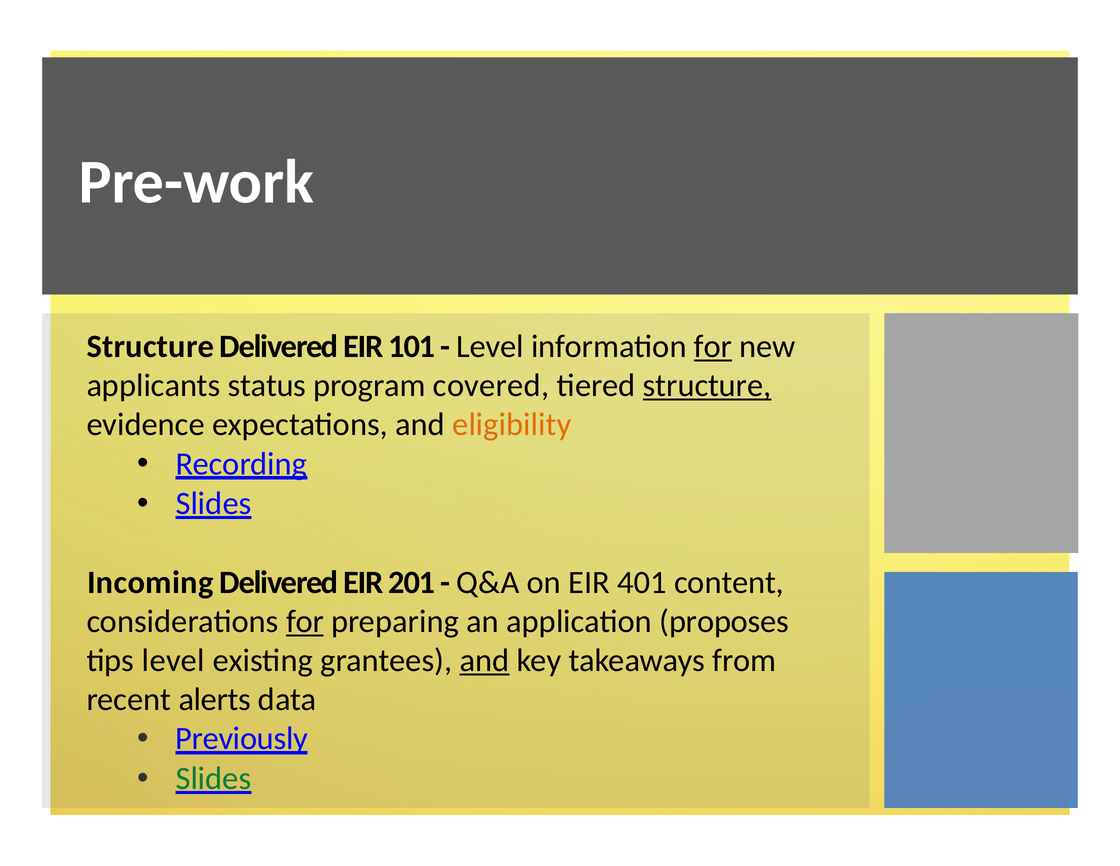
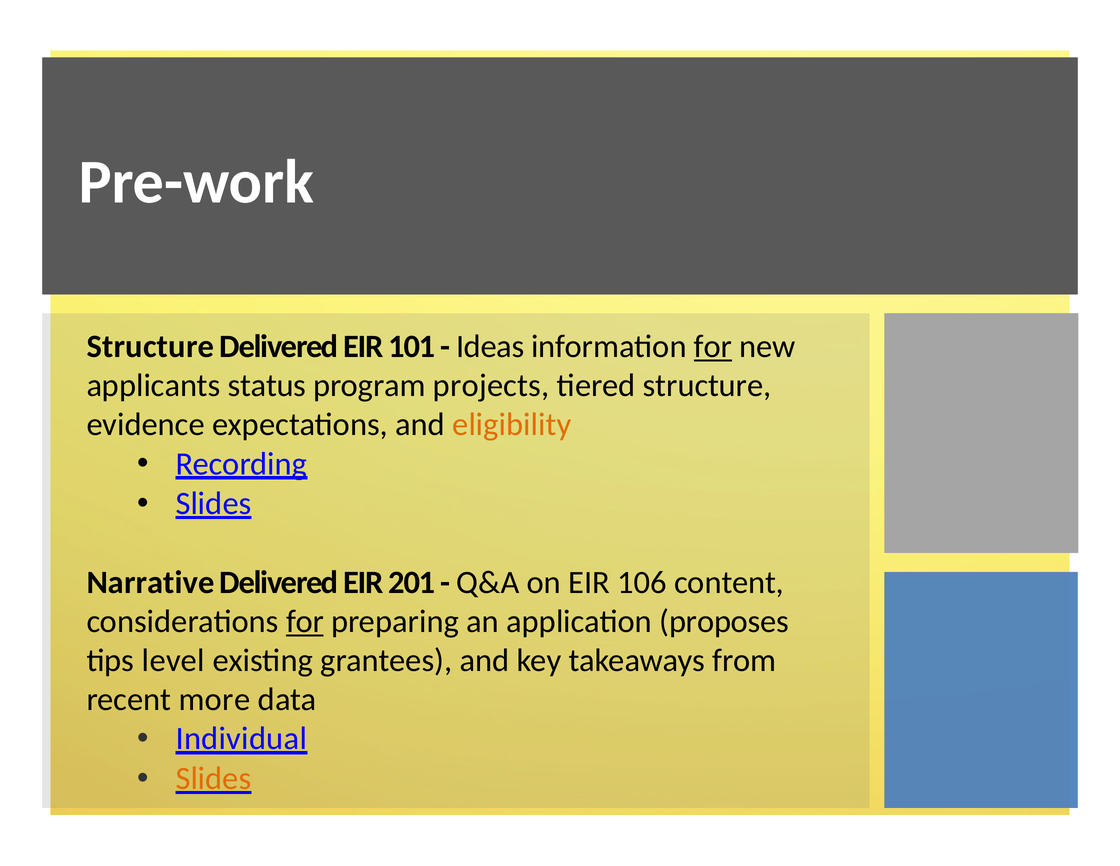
Level: Level -> Ideas (490, 346)
covered: covered -> projects (491, 385)
structure underline: present -> none (707, 385)
Incoming: Incoming -> Narrative (150, 582)
401: 401 -> 106 (642, 582)
and underline: present -> none (484, 660)
alerts: alerts -> more (214, 699)
Previously: Previously -> Individual (241, 738)
Slides colour: green -> orange (213, 778)
